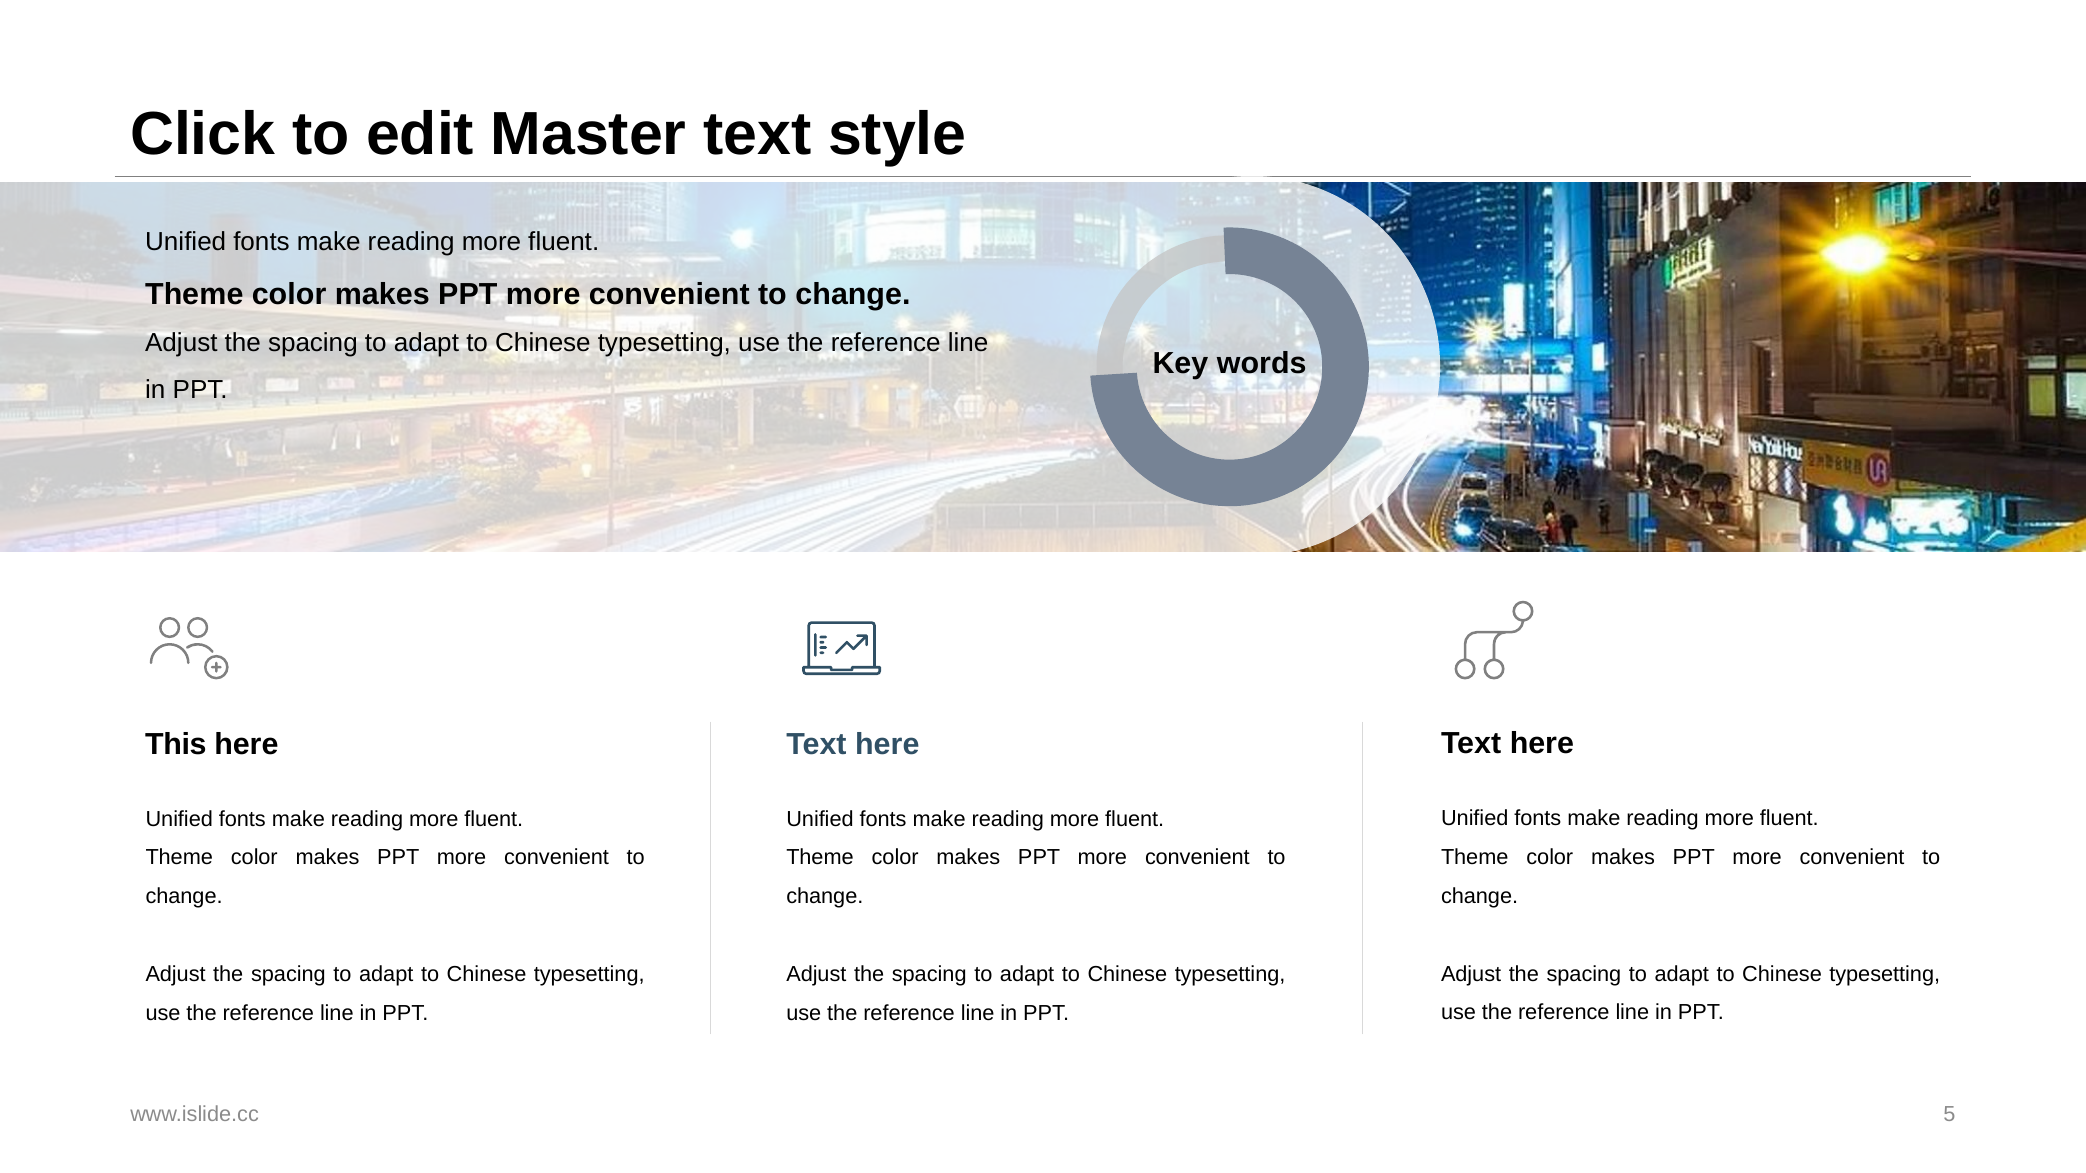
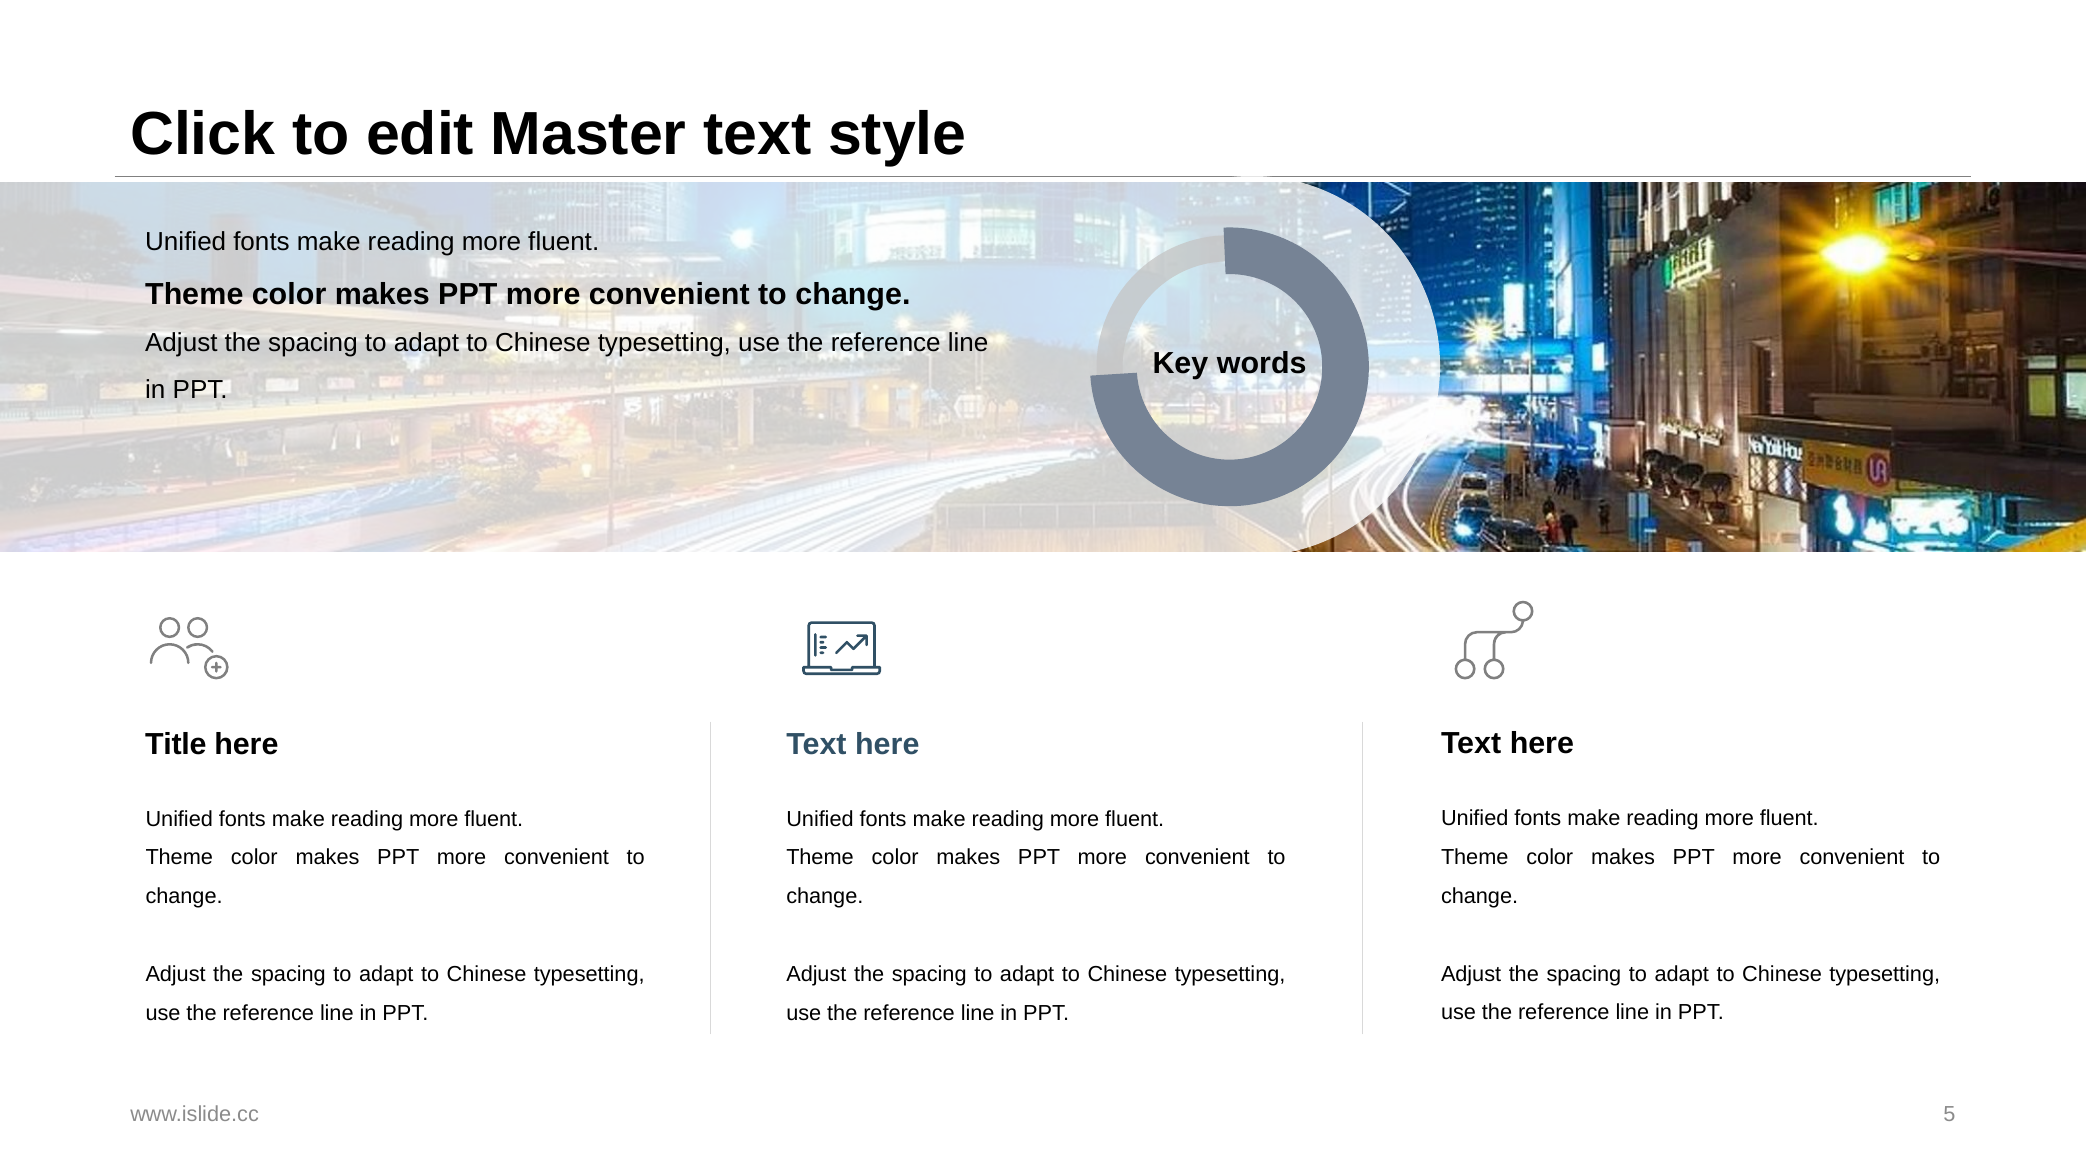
This: This -> Title (176, 744)
